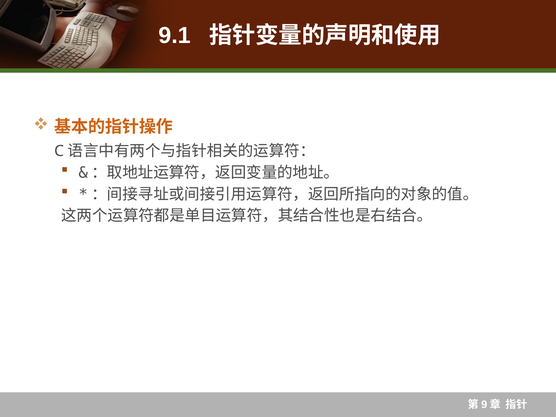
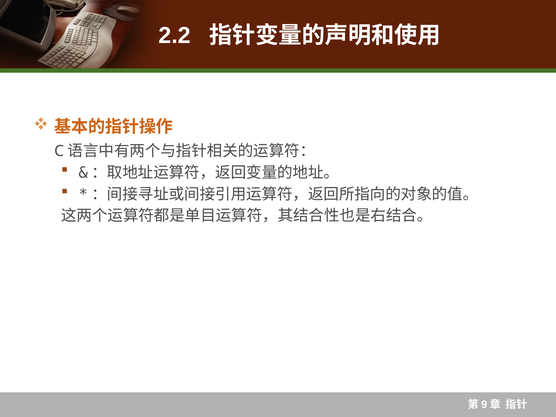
9.1: 9.1 -> 2.2 (175, 35)
